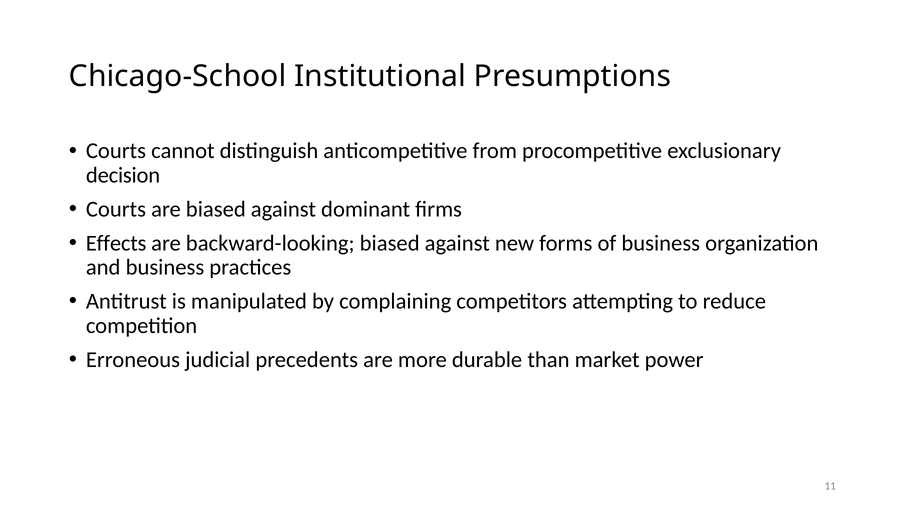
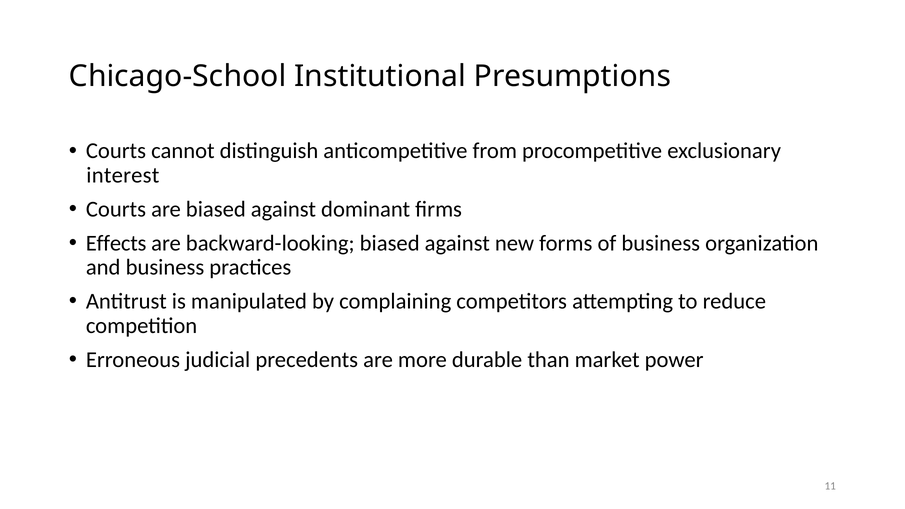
decision: decision -> interest (123, 175)
